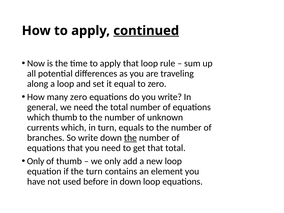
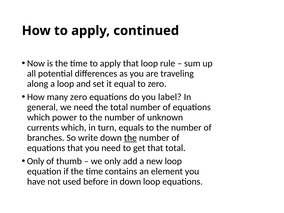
continued underline: present -> none (146, 31)
you write: write -> label (170, 97)
which thumb: thumb -> power (65, 117)
if the turn: turn -> time (94, 171)
